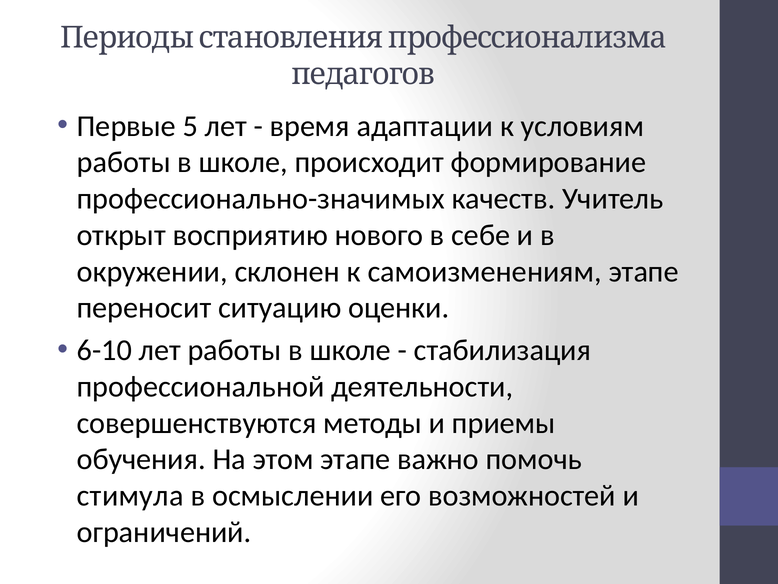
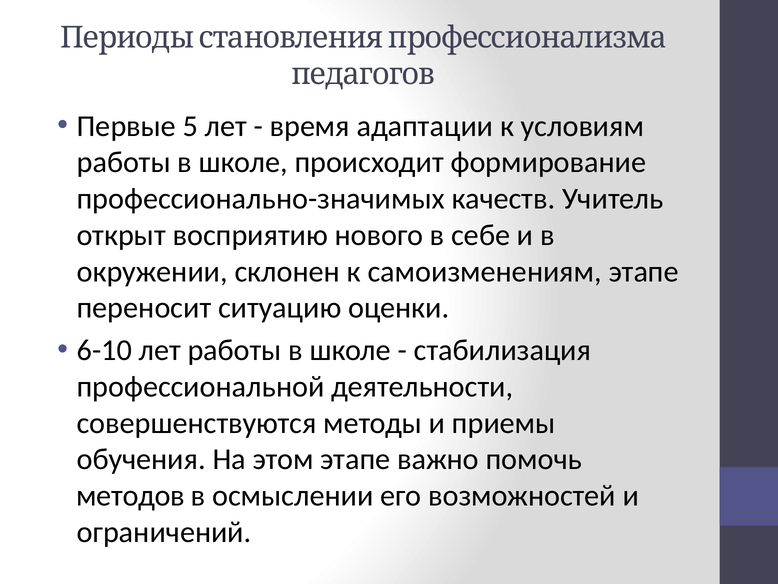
стимула: стимула -> методов (131, 495)
